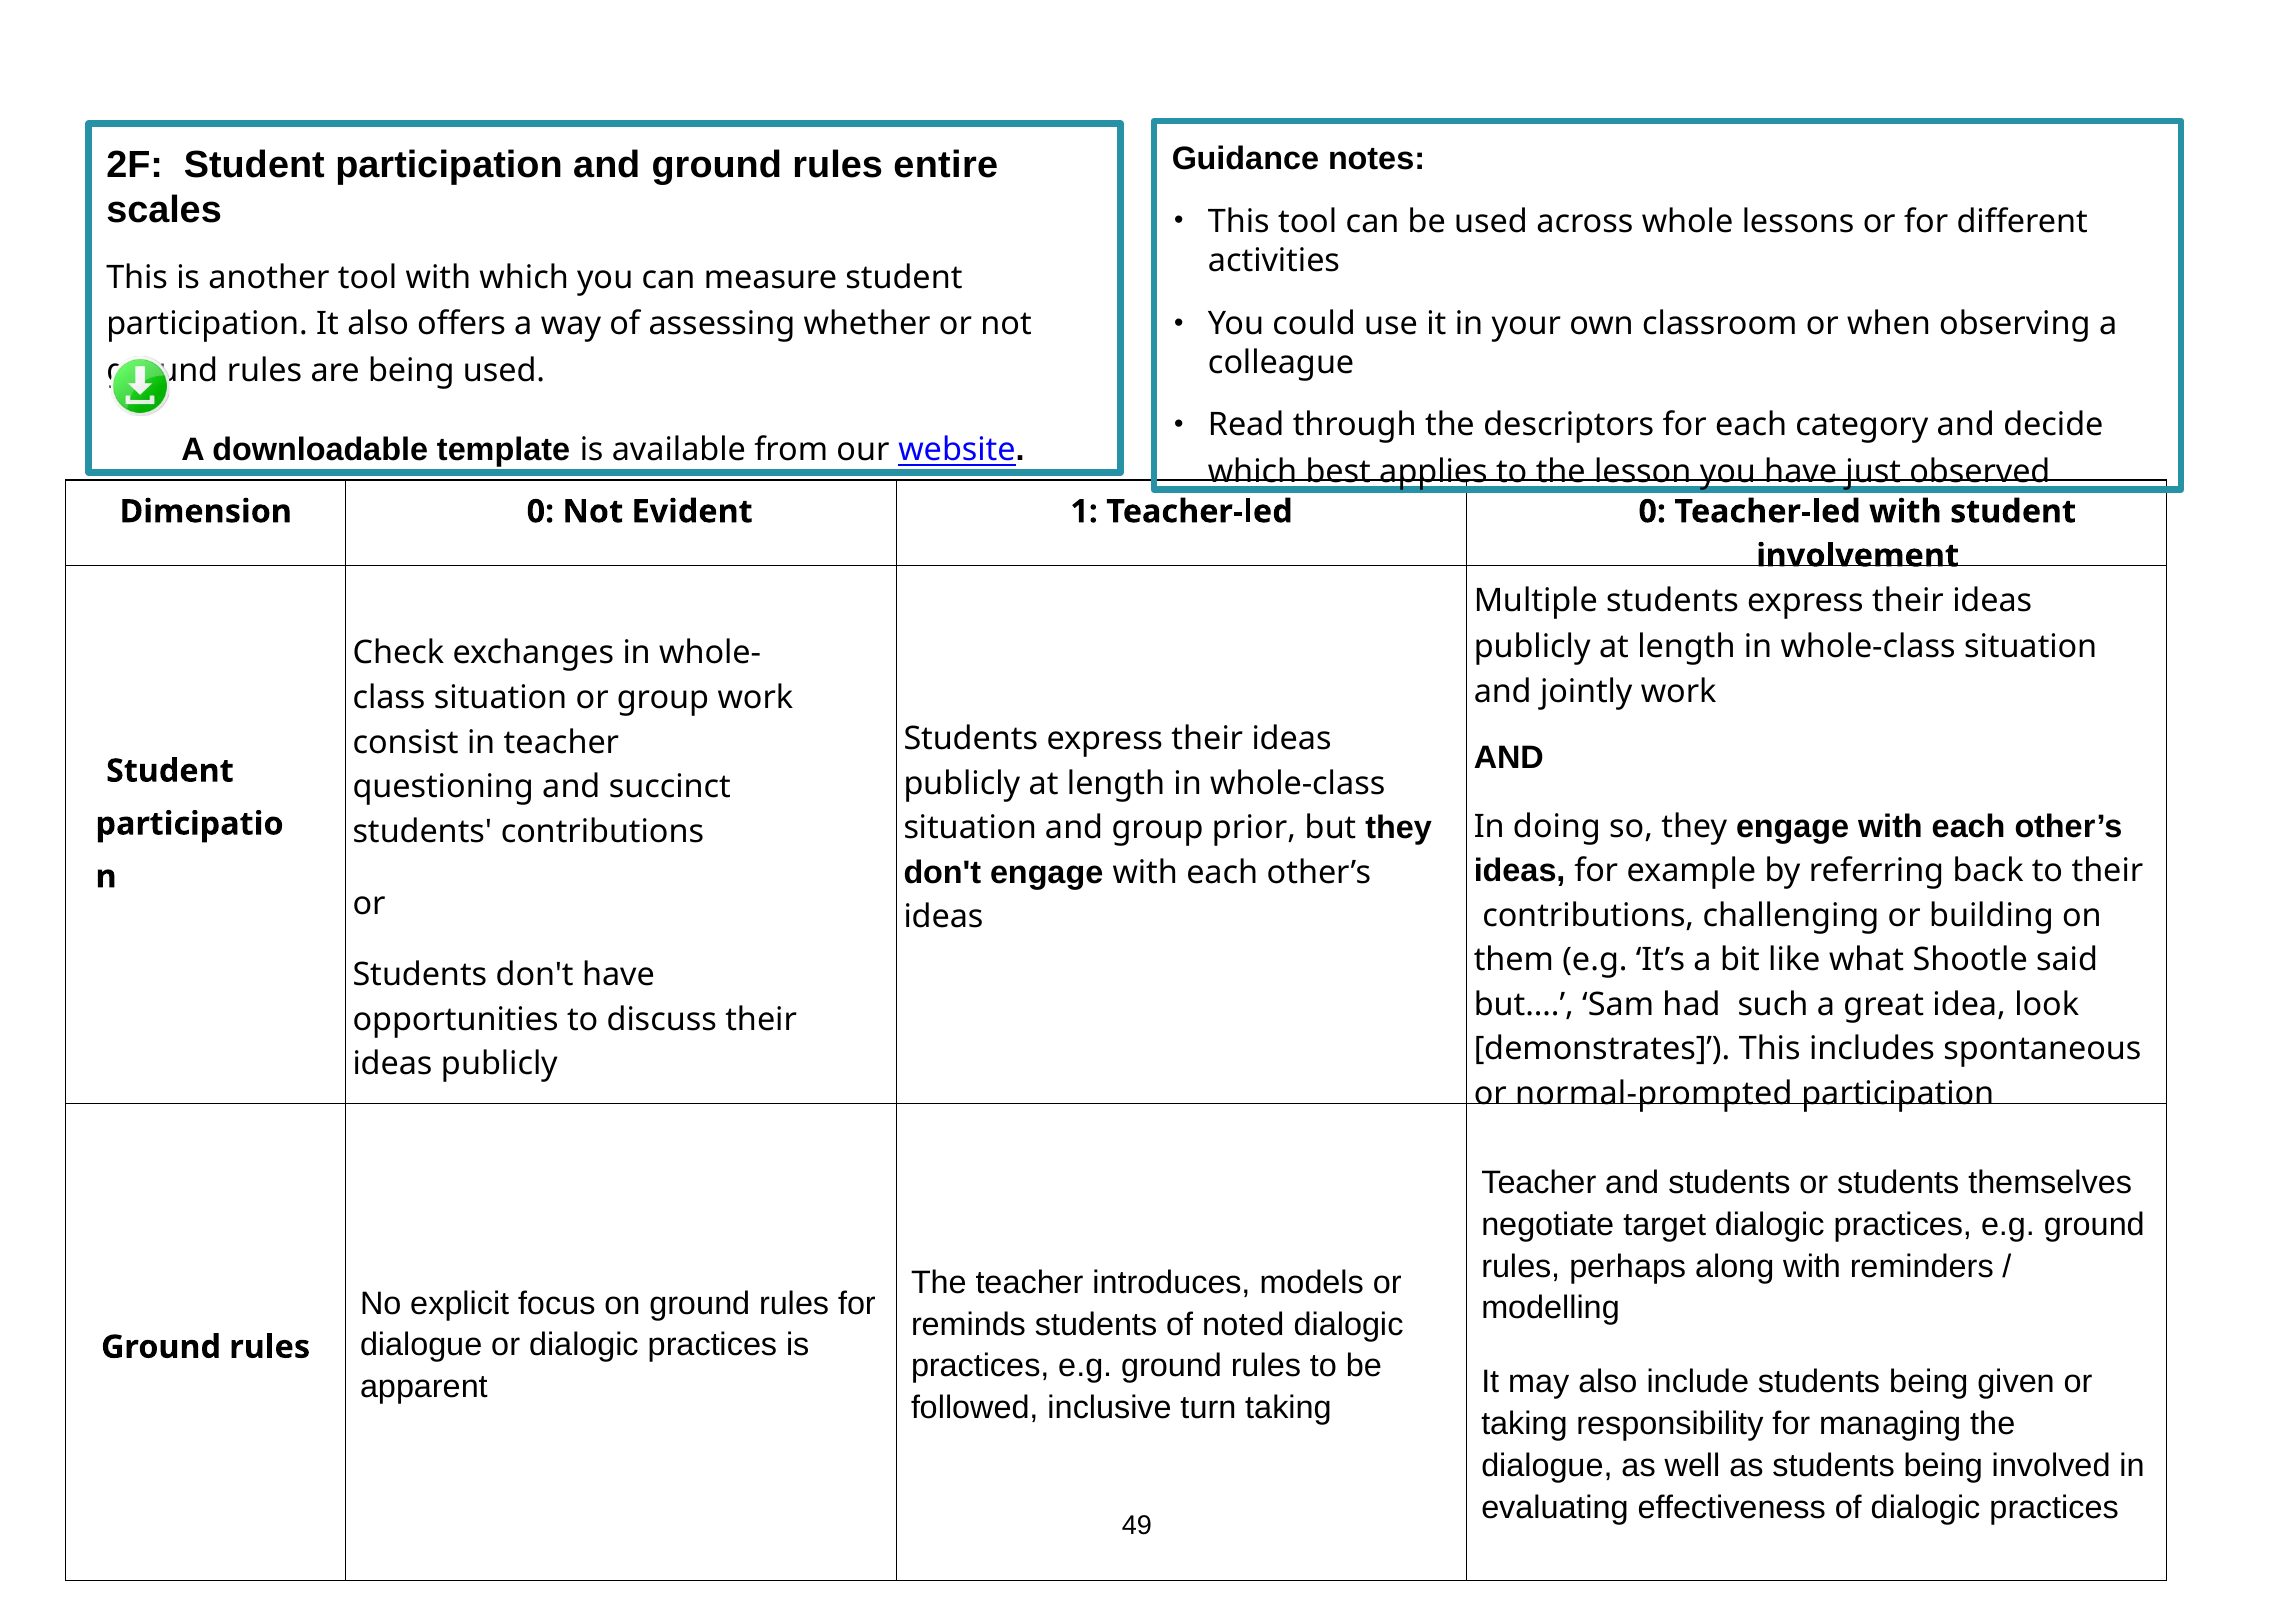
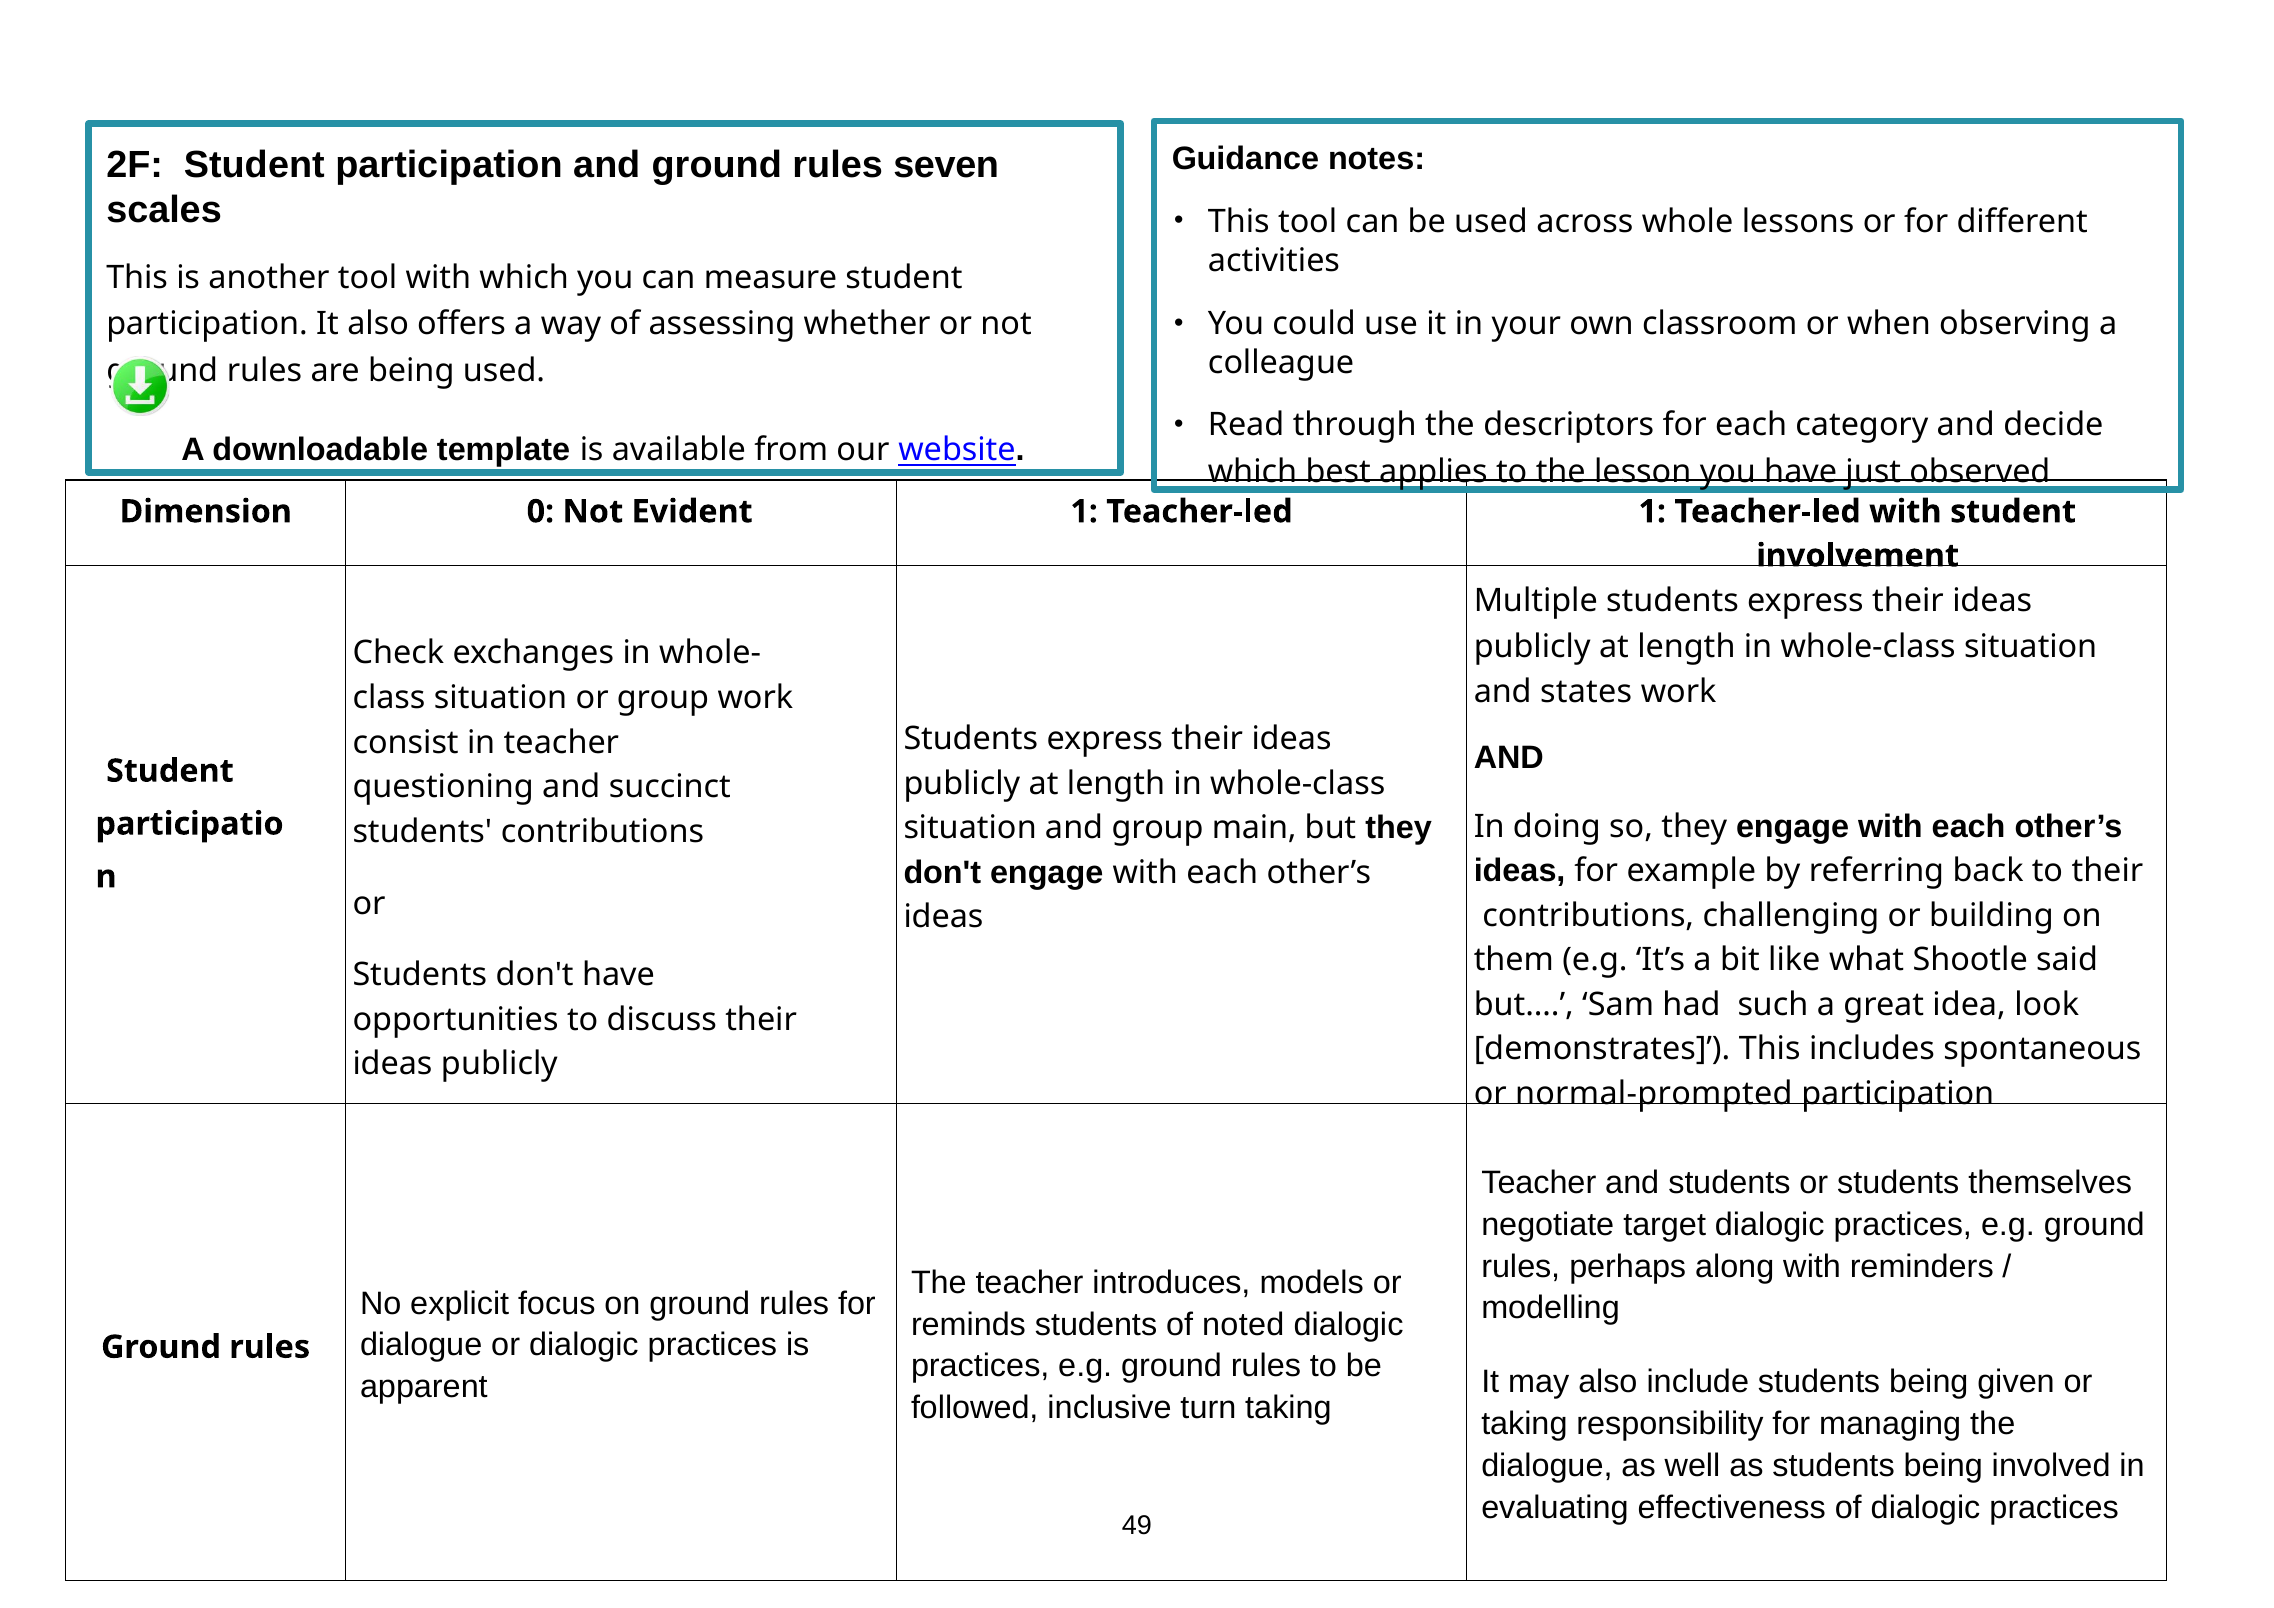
entire: entire -> seven (946, 165)
Teacher-led 0: 0 -> 1 (1652, 512)
jointly: jointly -> states (1586, 692)
prior: prior -> main (1254, 828)
